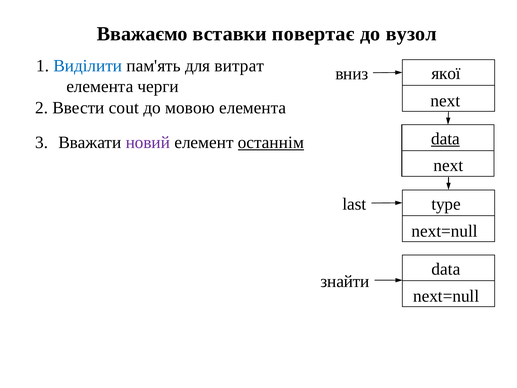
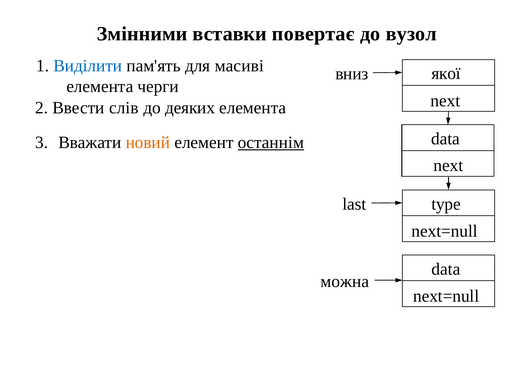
Вважаємо: Вважаємо -> Змінними (142, 34)
витрат: витрат -> масиві (239, 66)
cout: cout -> слів (124, 108)
мовою: мовою -> деяких (190, 108)
data underline: present -> none (445, 139)
новий colour: purple -> orange (148, 142)
знайти: знайти -> можна (345, 281)
